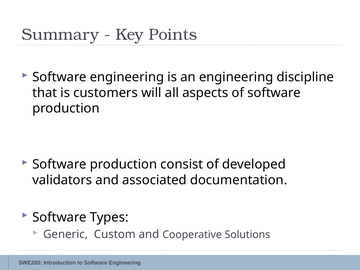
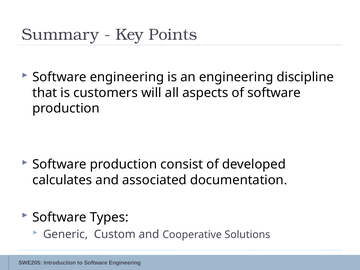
validators: validators -> calculates (62, 180)
